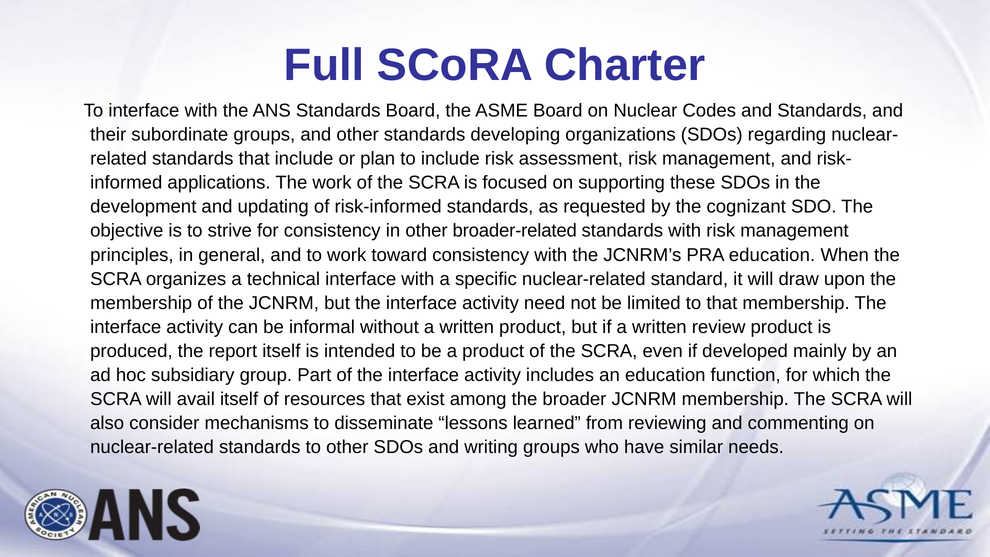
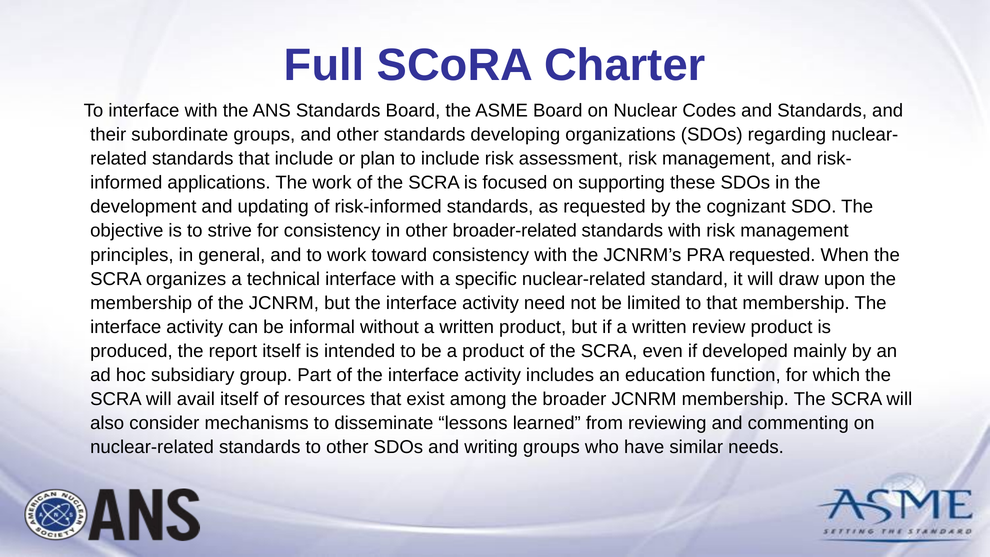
PRA education: education -> requested (772, 255)
